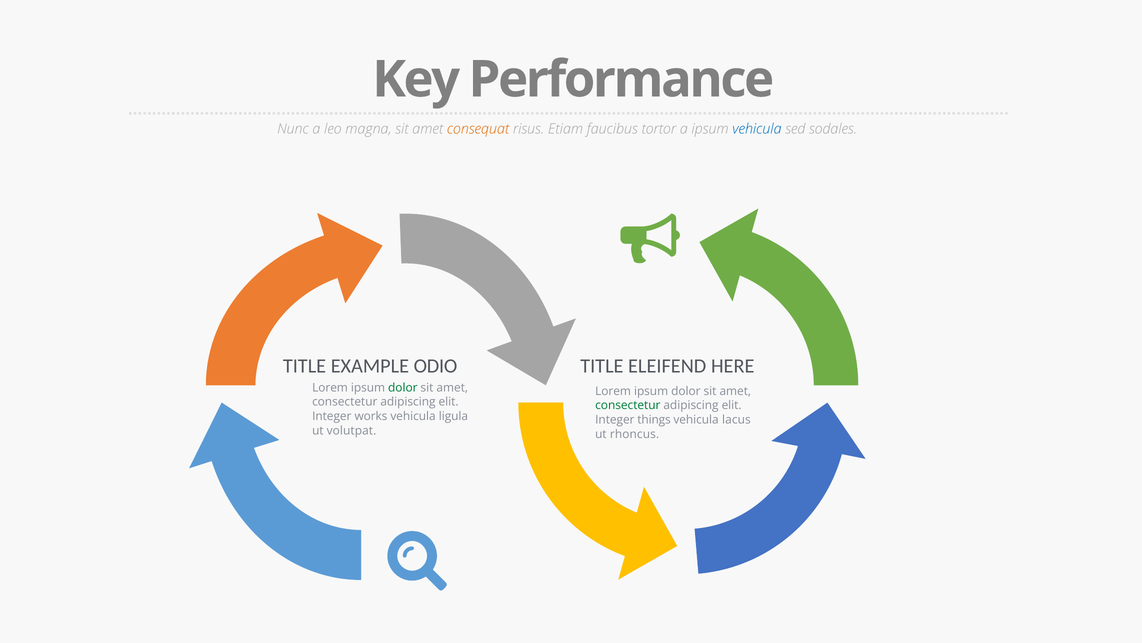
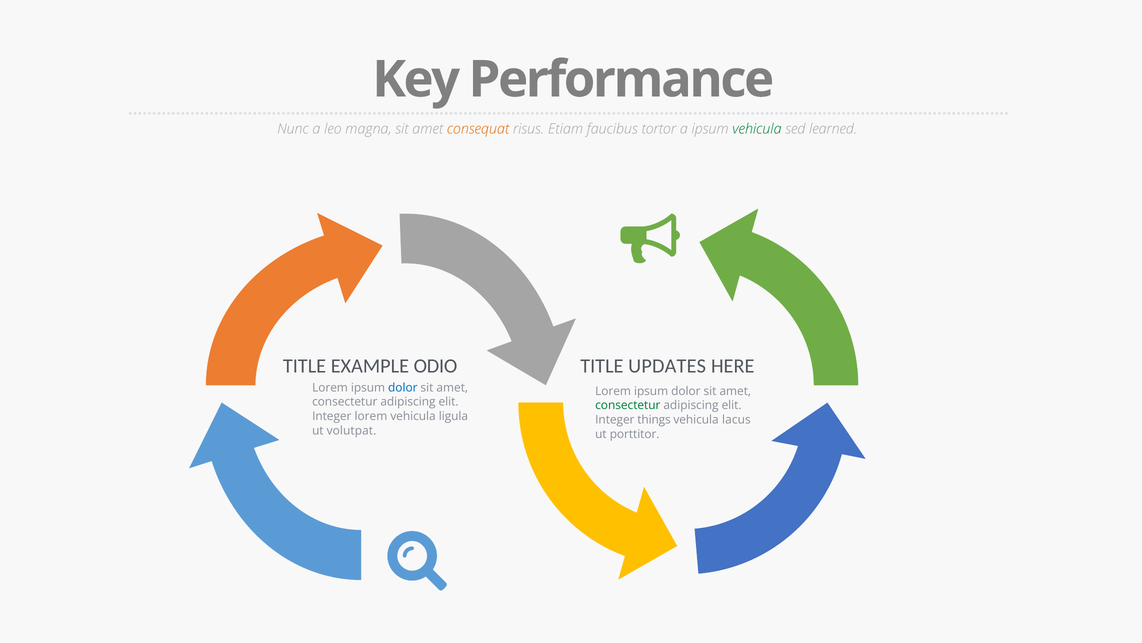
vehicula colour: blue -> green (757, 129)
sodales: sodales -> learned (833, 129)
ELEIFEND: ELEIFEND -> UPDATES (667, 366)
dolor colour: green -> blue (403, 387)
Integer works: works -> lorem (371, 416)
rhoncus: rhoncus -> porttitor (635, 434)
